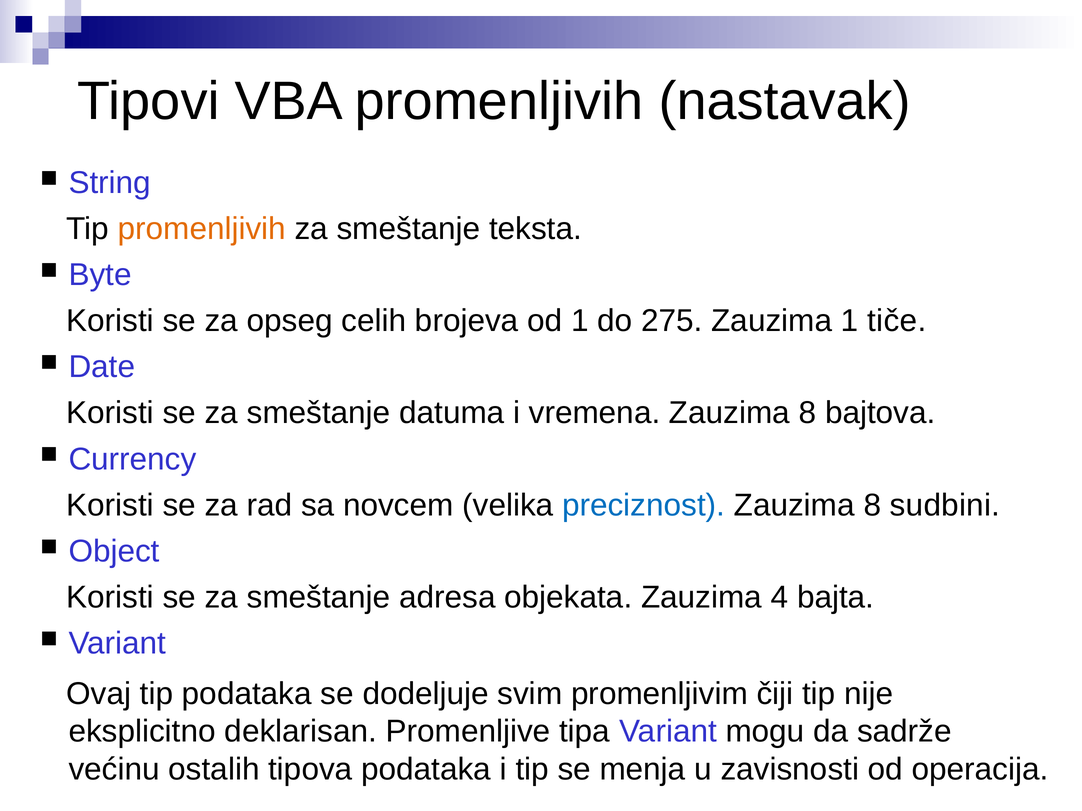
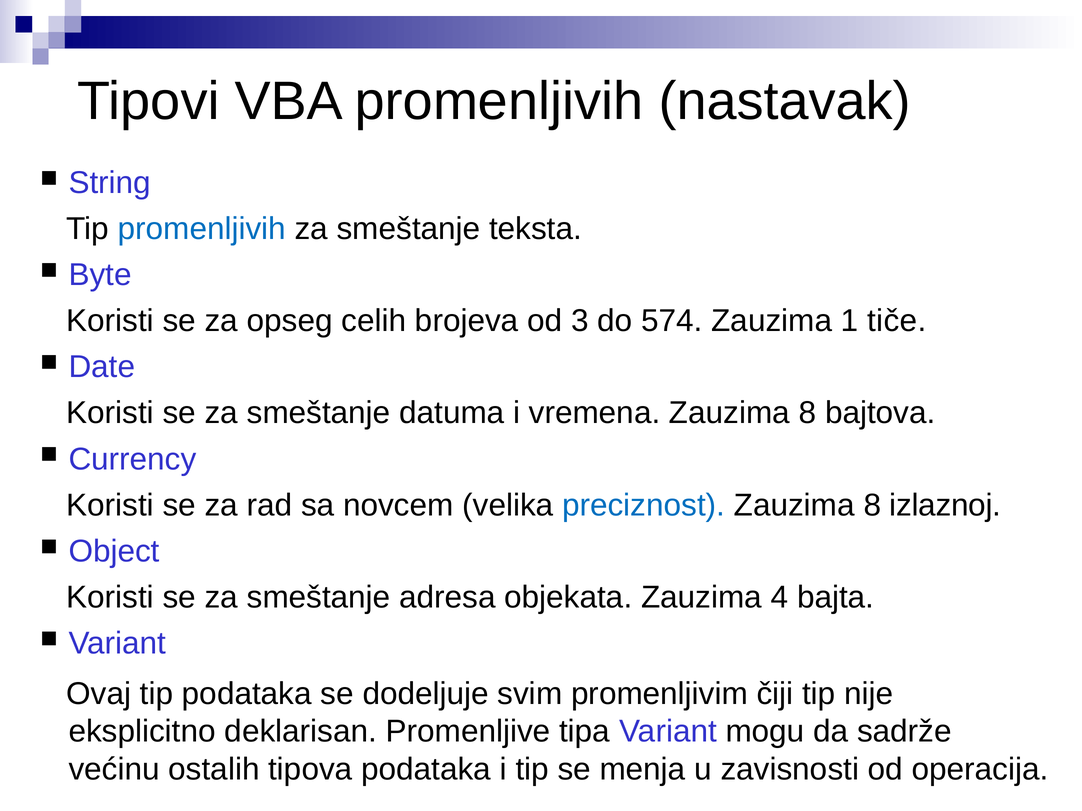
promenljivih colour: orange -> blue (202, 229)
od 1: 1 -> 3 (580, 321)
275: 275 -> 574 (672, 321)
sudbini: sudbini -> izlaznoj (945, 505)
